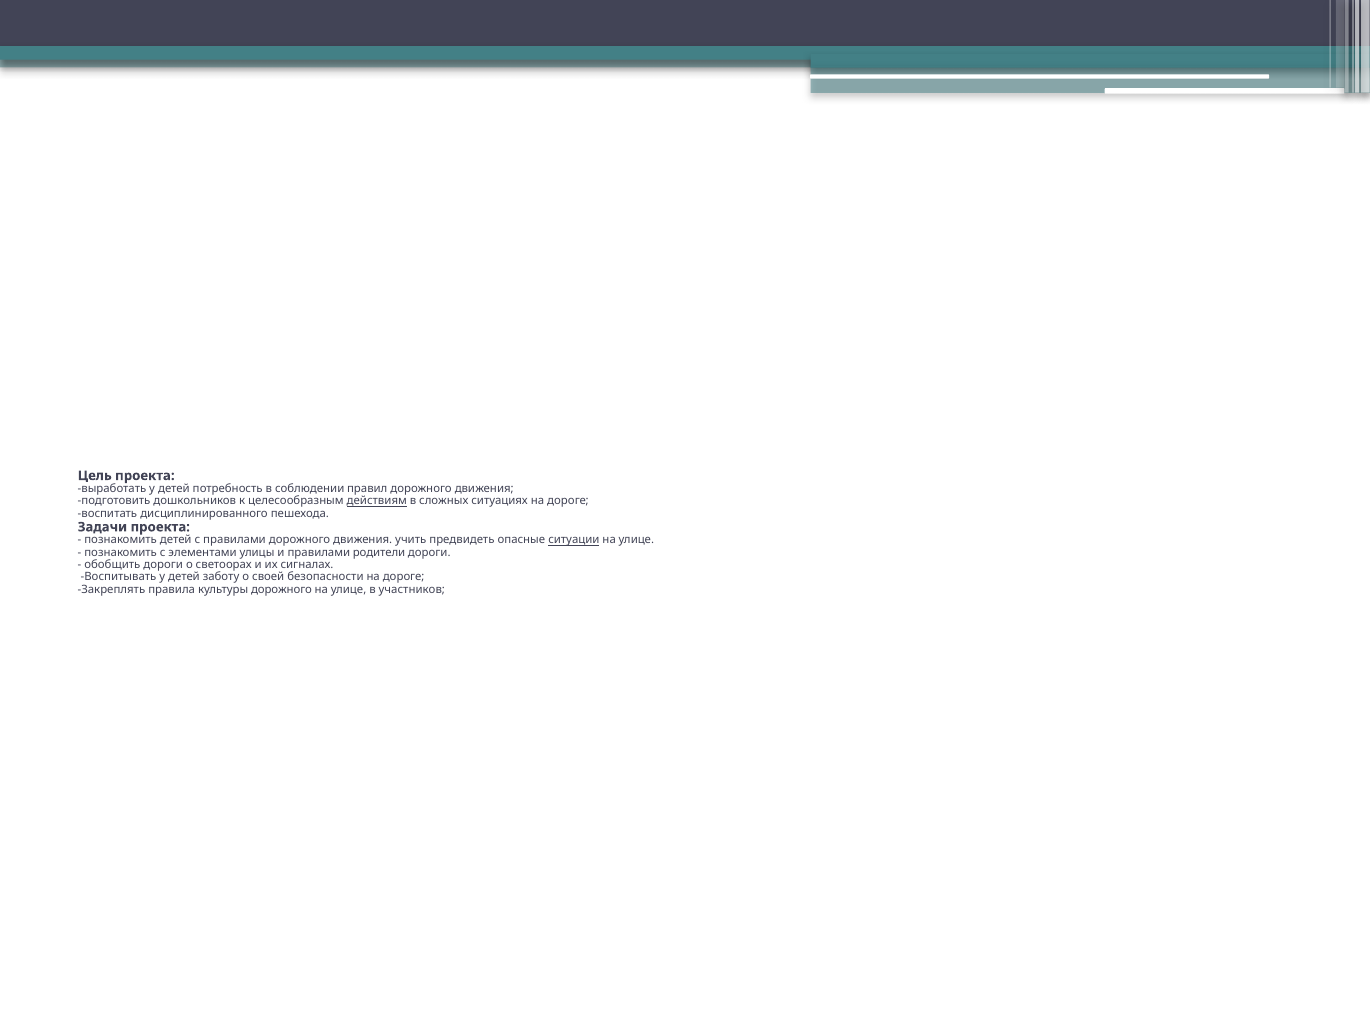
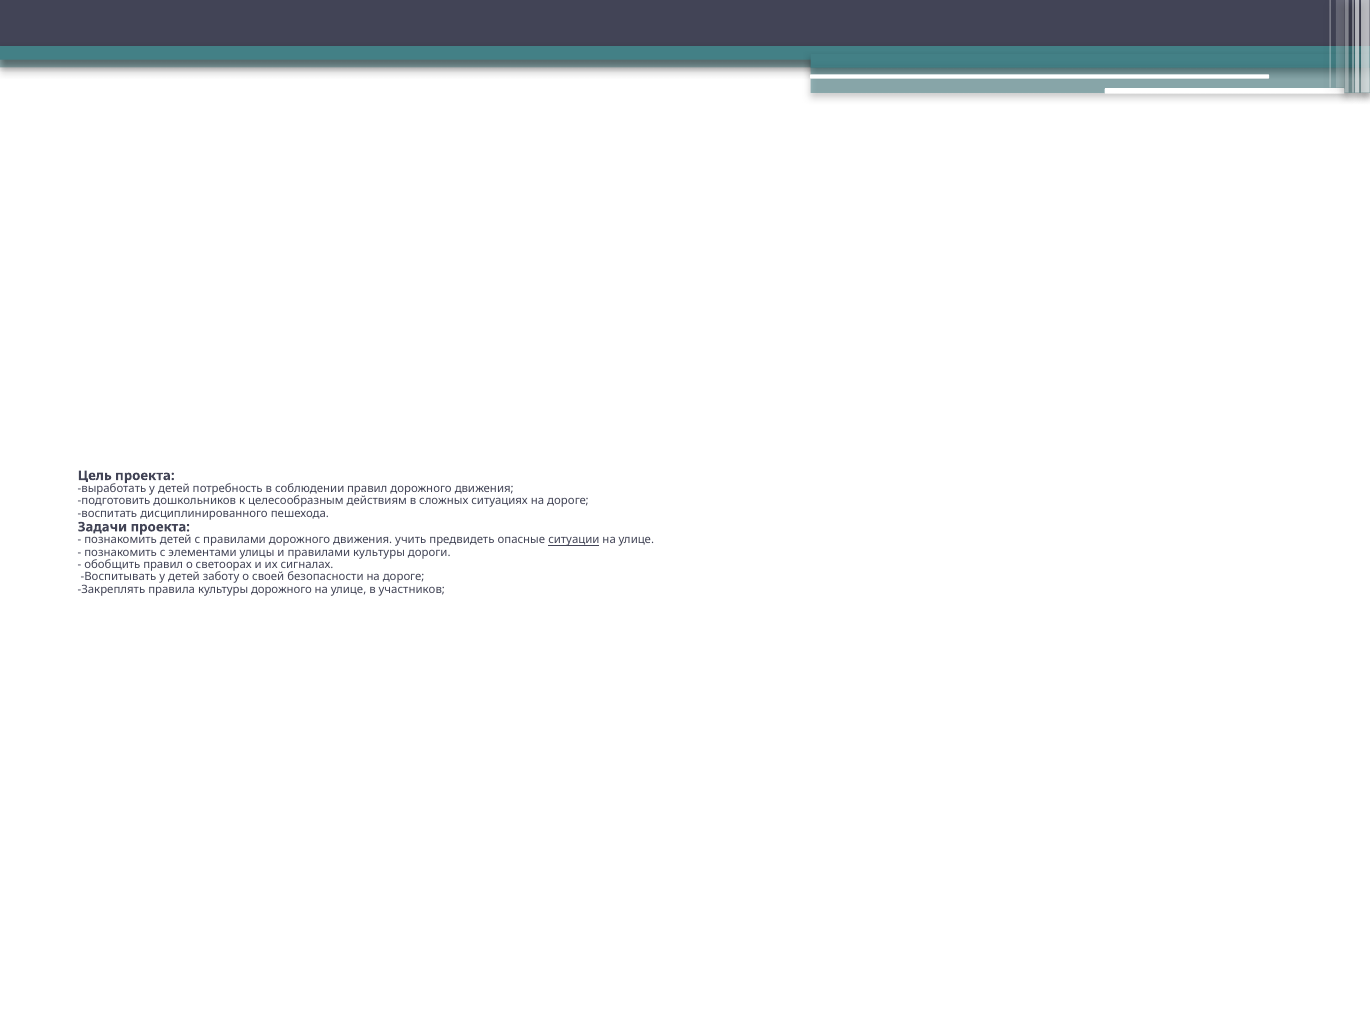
действиям underline: present -> none (377, 501)
правилами родители: родители -> культуры (379, 553)
обобщить дороги: дороги -> правил (163, 565)
